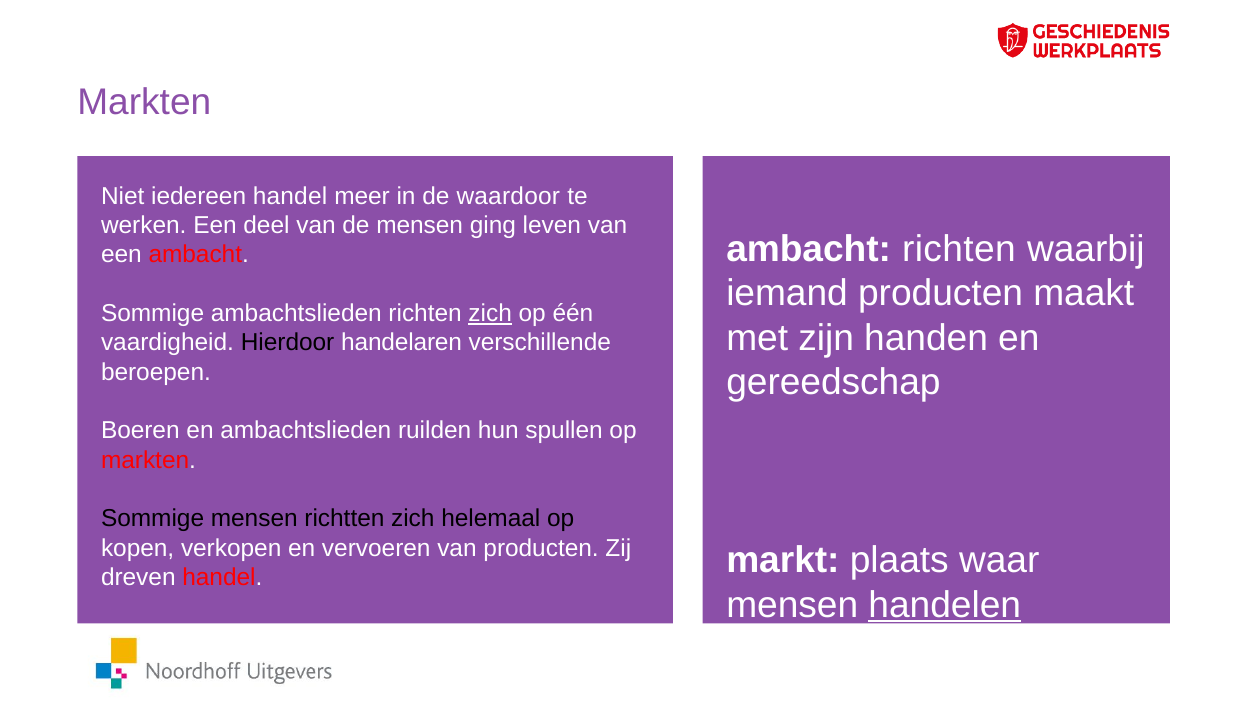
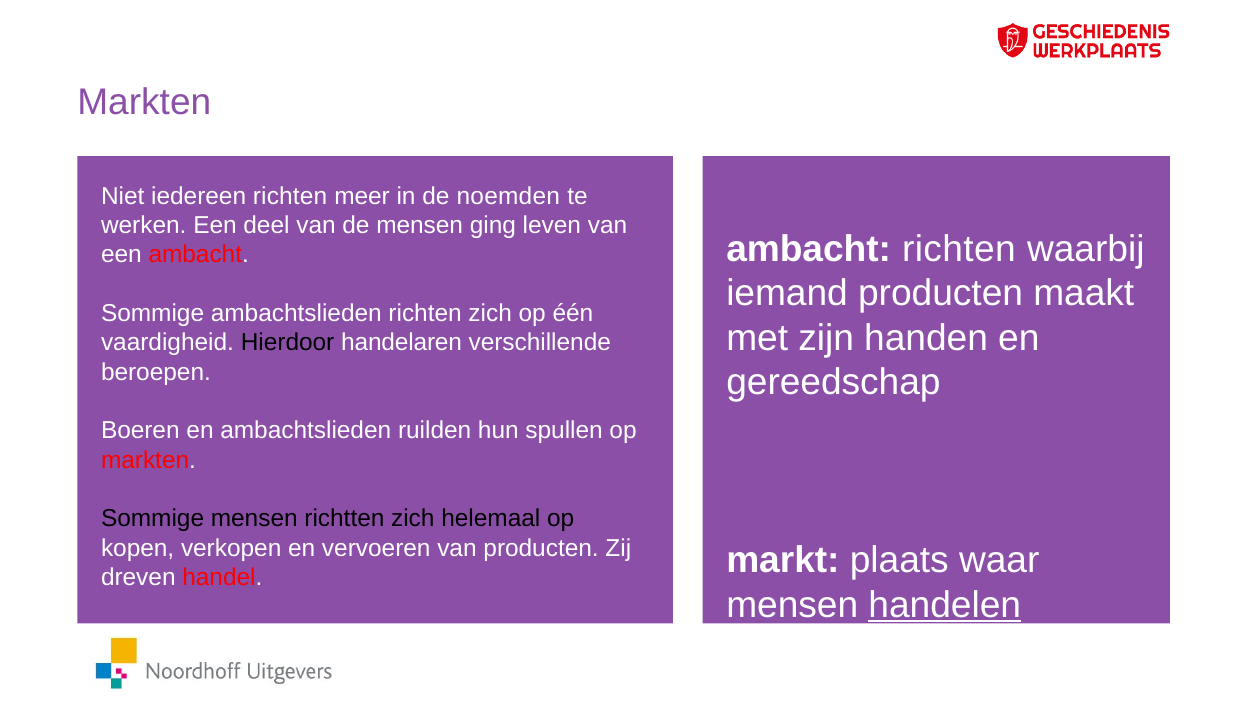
iedereen handel: handel -> richten (290, 196)
waardoor: waardoor -> noemden (508, 196)
zich underline: present -> none (490, 313)
